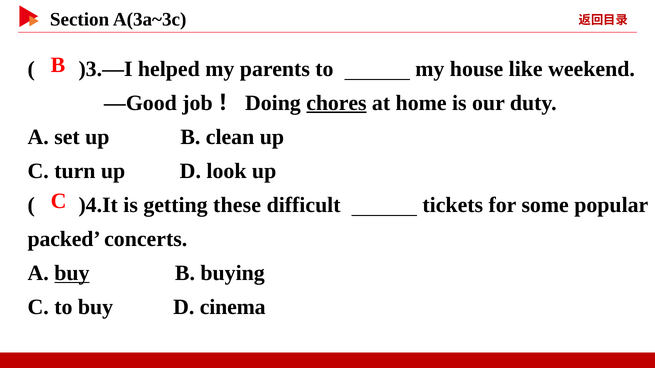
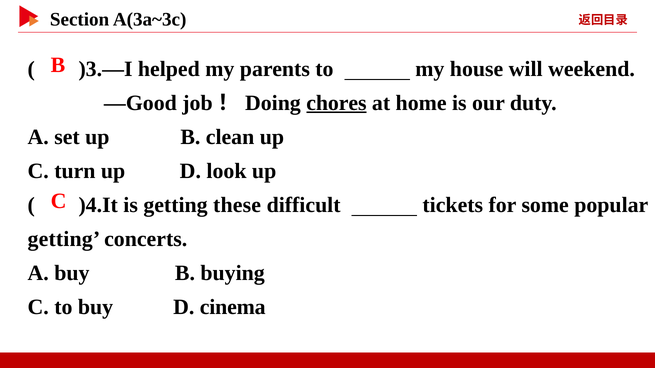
like: like -> will (526, 69)
packed: packed -> getting (64, 239)
buy underline: present -> none (72, 273)
